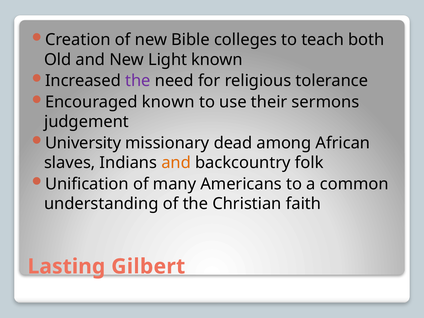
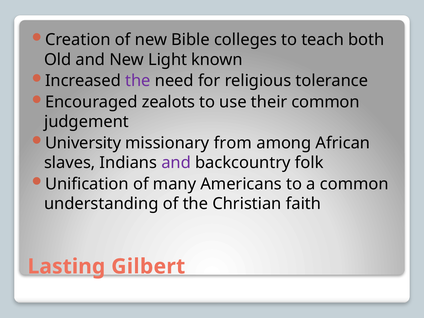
Encouraged known: known -> zealots (168, 102)
their sermons: sermons -> common (326, 102)
dead: dead -> from (233, 143)
and colour: orange -> purple (176, 163)
